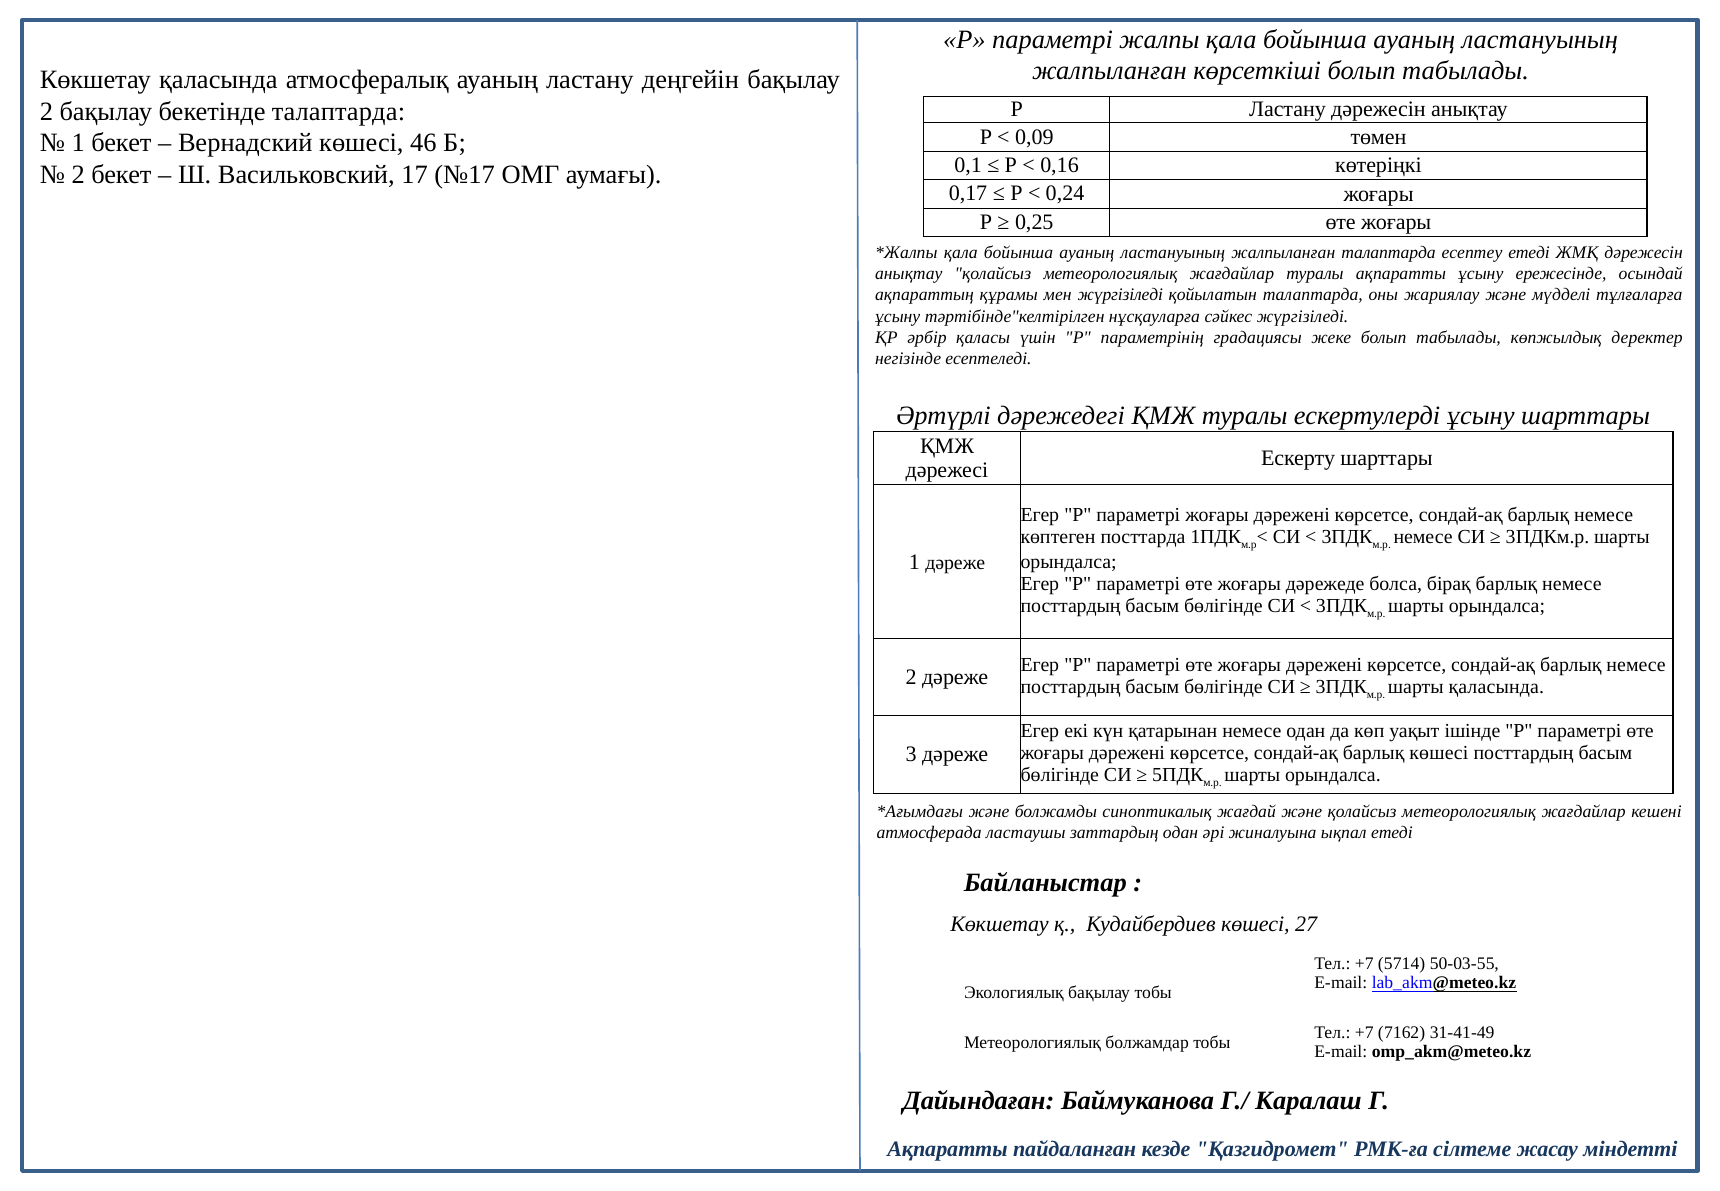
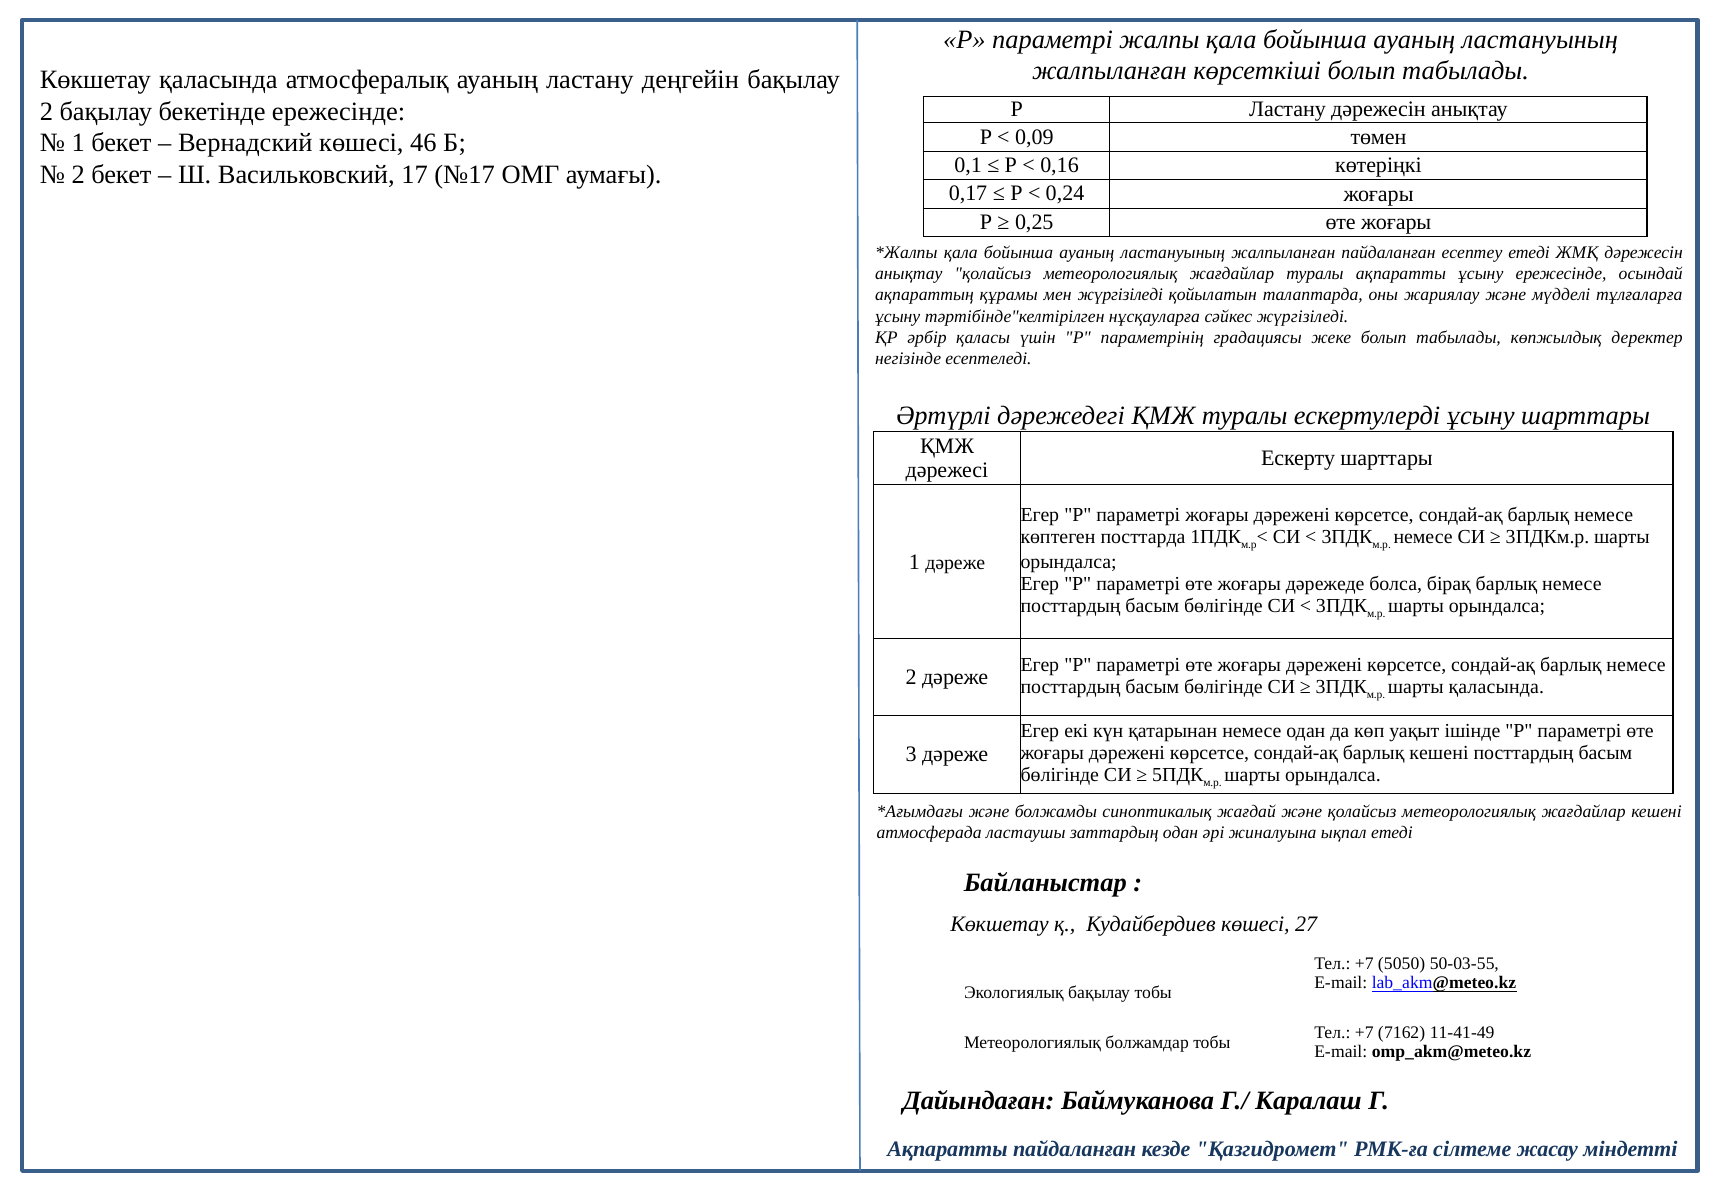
бекетінде талаптарда: талаптарда -> ережесінде (339, 111)
жалпыланған талаптарда: талаптарда -> пайдаланған (1388, 253)
барлық көшесі: көшесі -> кешені (1439, 753)
5714: 5714 -> 5050 (1402, 963)
31-41-49: 31-41-49 -> 11-41-49 (1462, 1032)
